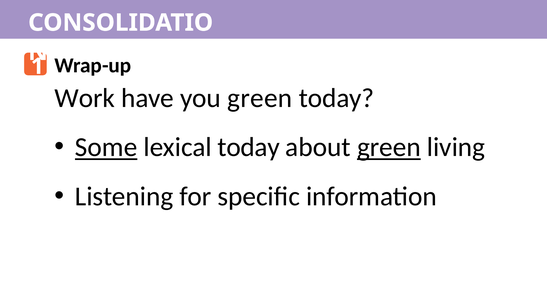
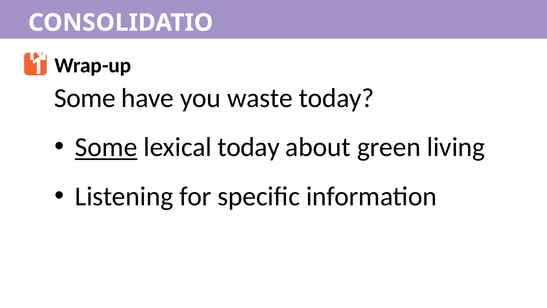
Work: Work -> Some (85, 98)
you green: green -> waste (260, 98)
green underline: present -> none (389, 147)
